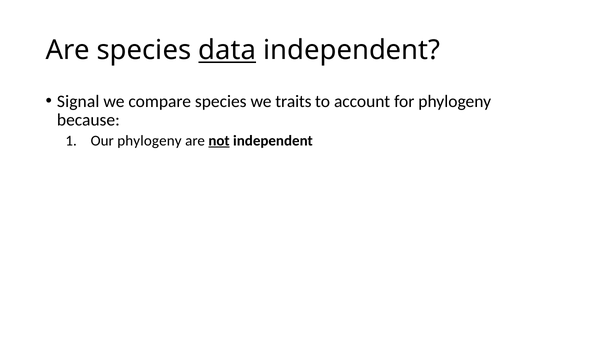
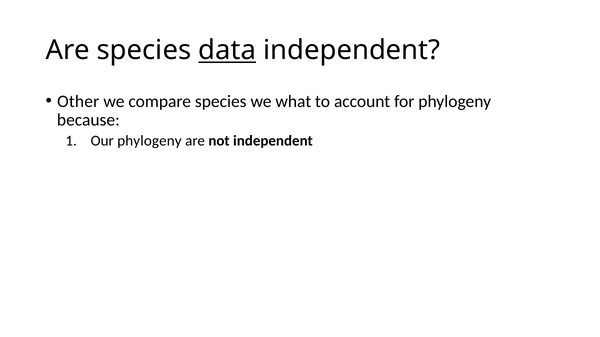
Signal: Signal -> Other (78, 101)
traits: traits -> what (293, 101)
not underline: present -> none (219, 141)
